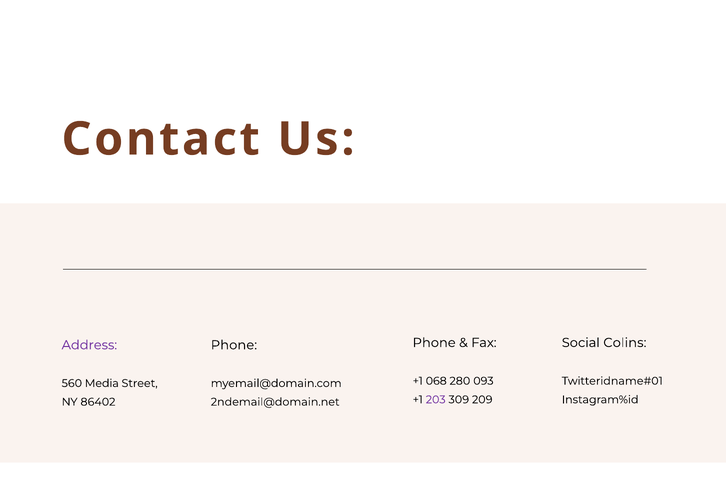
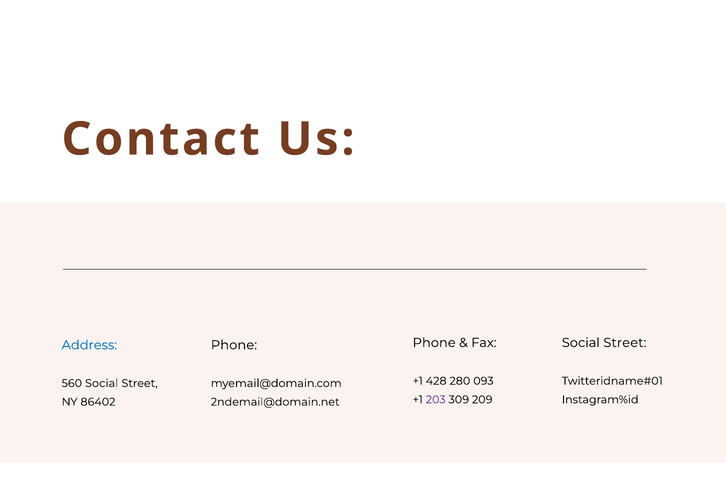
Colins: Colins -> Street (625, 342)
Address colour: purple -> blue (89, 345)
068: 068 -> 428 (436, 381)
560 Media: Media -> Social (102, 383)
